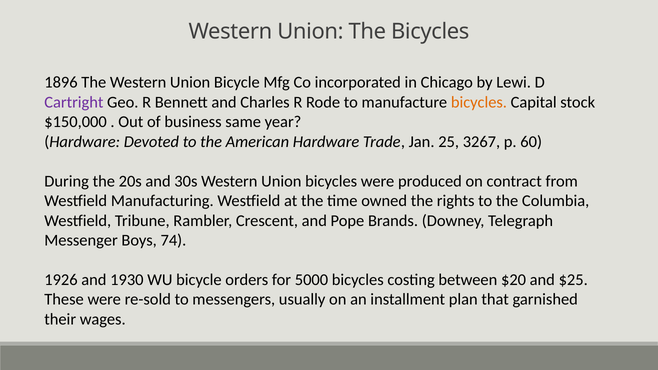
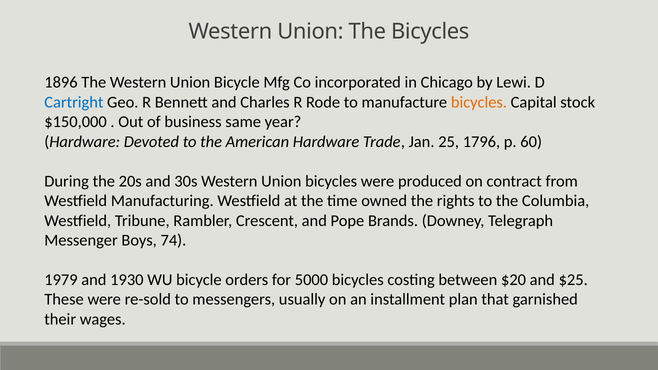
Cartright colour: purple -> blue (74, 102)
3267: 3267 -> 1796 (481, 142)
1926: 1926 -> 1979 (61, 280)
